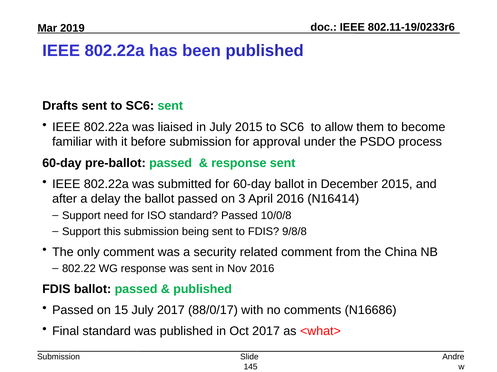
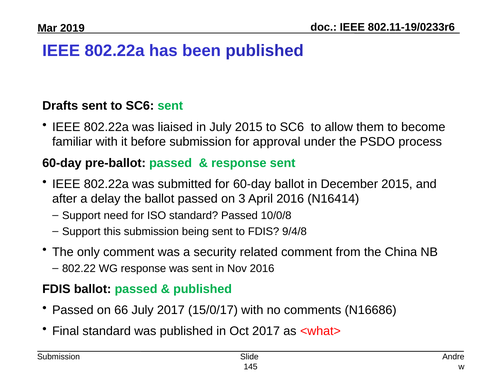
9/8/8: 9/8/8 -> 9/4/8 (294, 232)
15: 15 -> 66 (121, 311)
88/0/17: 88/0/17 -> 15/0/17 (213, 311)
